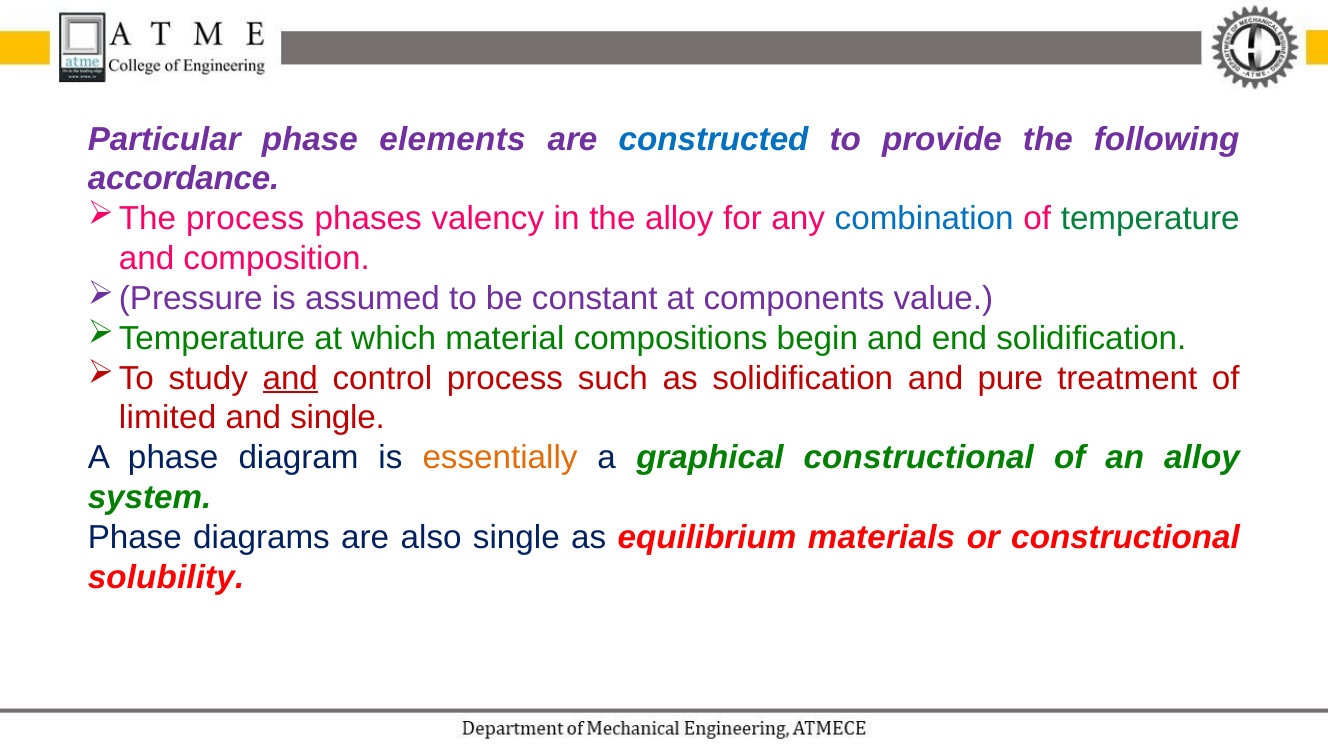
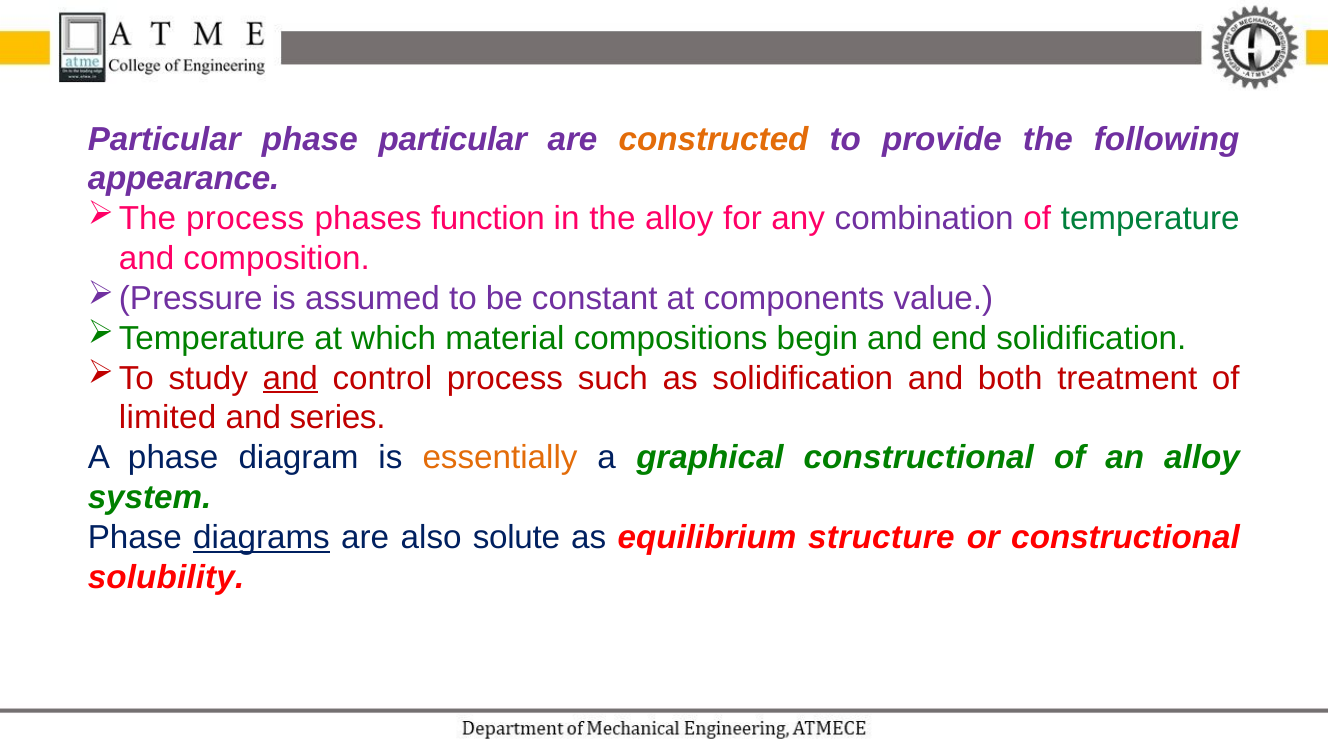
phase elements: elements -> particular (453, 139)
constructed colour: blue -> orange (714, 139)
accordance: accordance -> appearance (184, 179)
valency: valency -> function (488, 219)
combination colour: blue -> purple (924, 219)
pure: pure -> both (1010, 378)
and single: single -> series (338, 418)
diagrams underline: none -> present (262, 538)
also single: single -> solute (516, 538)
materials: materials -> structure (881, 538)
